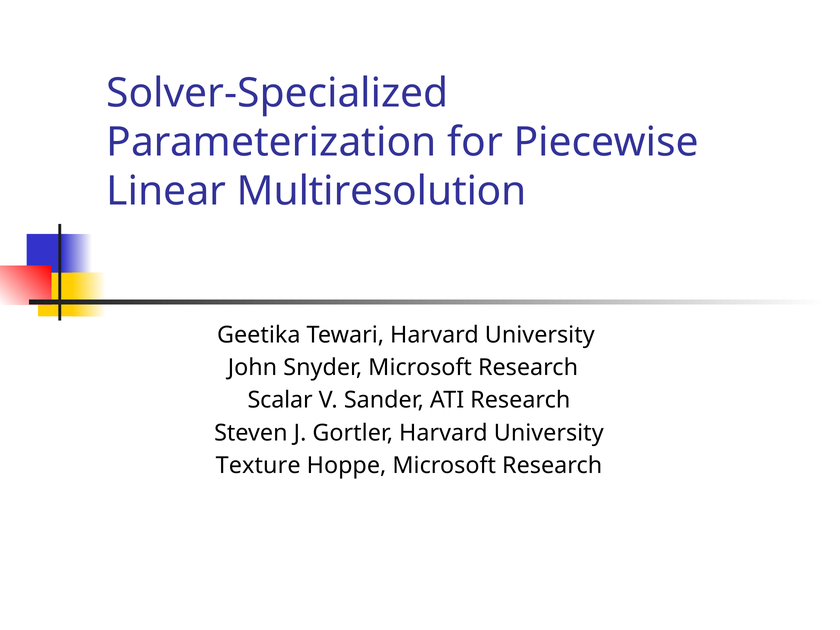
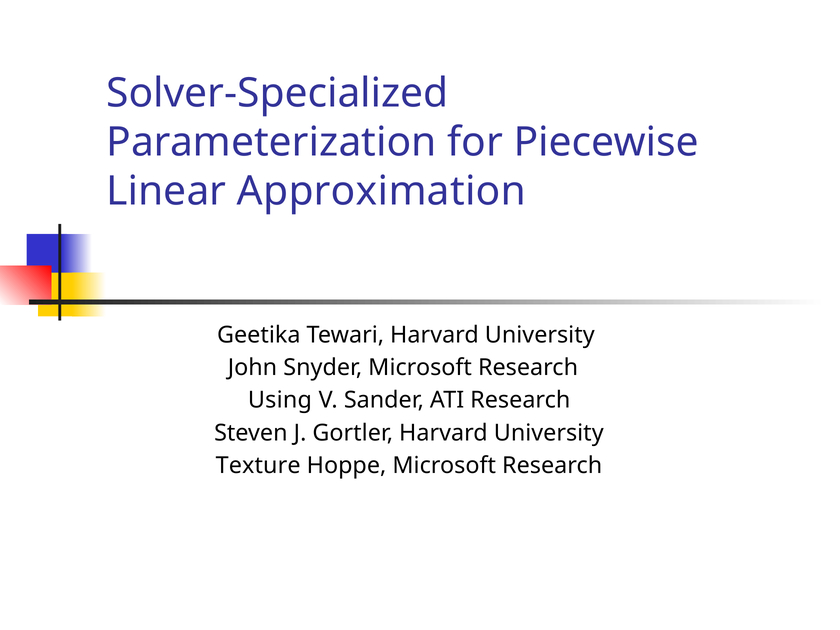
Multiresolution: Multiresolution -> Approximation (381, 191)
Scalar: Scalar -> Using (280, 400)
